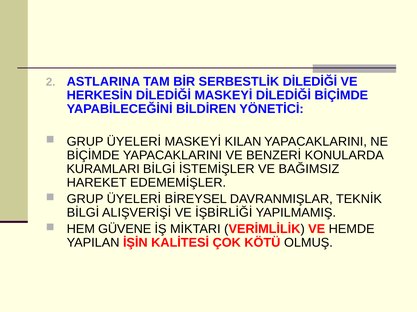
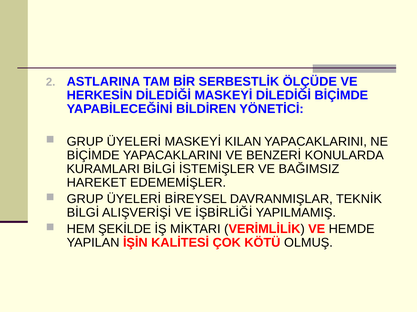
SERBESTLİK DİLEDİĞİ: DİLEDİĞİ -> ÖLÇÜDE (310, 82)
GÜVENE: GÜVENE -> ŞEKİLDE (125, 230)
